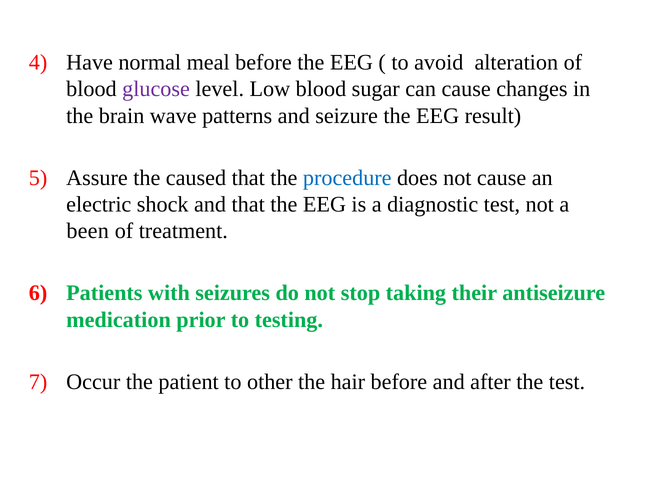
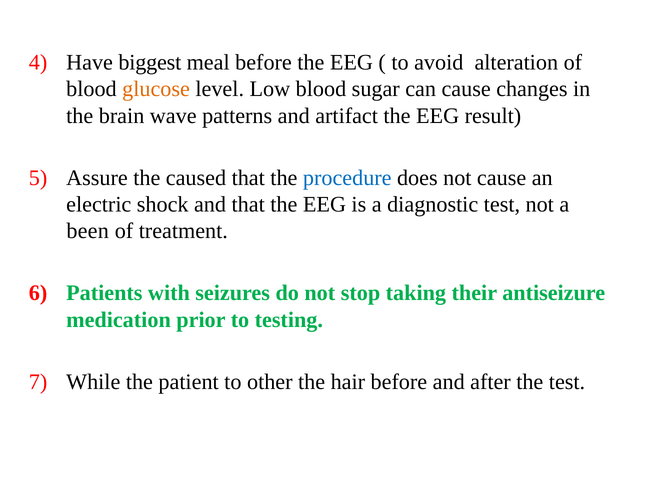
normal: normal -> biggest (150, 63)
glucose colour: purple -> orange (156, 89)
seizure: seizure -> artifact (347, 116)
Occur: Occur -> While (93, 382)
